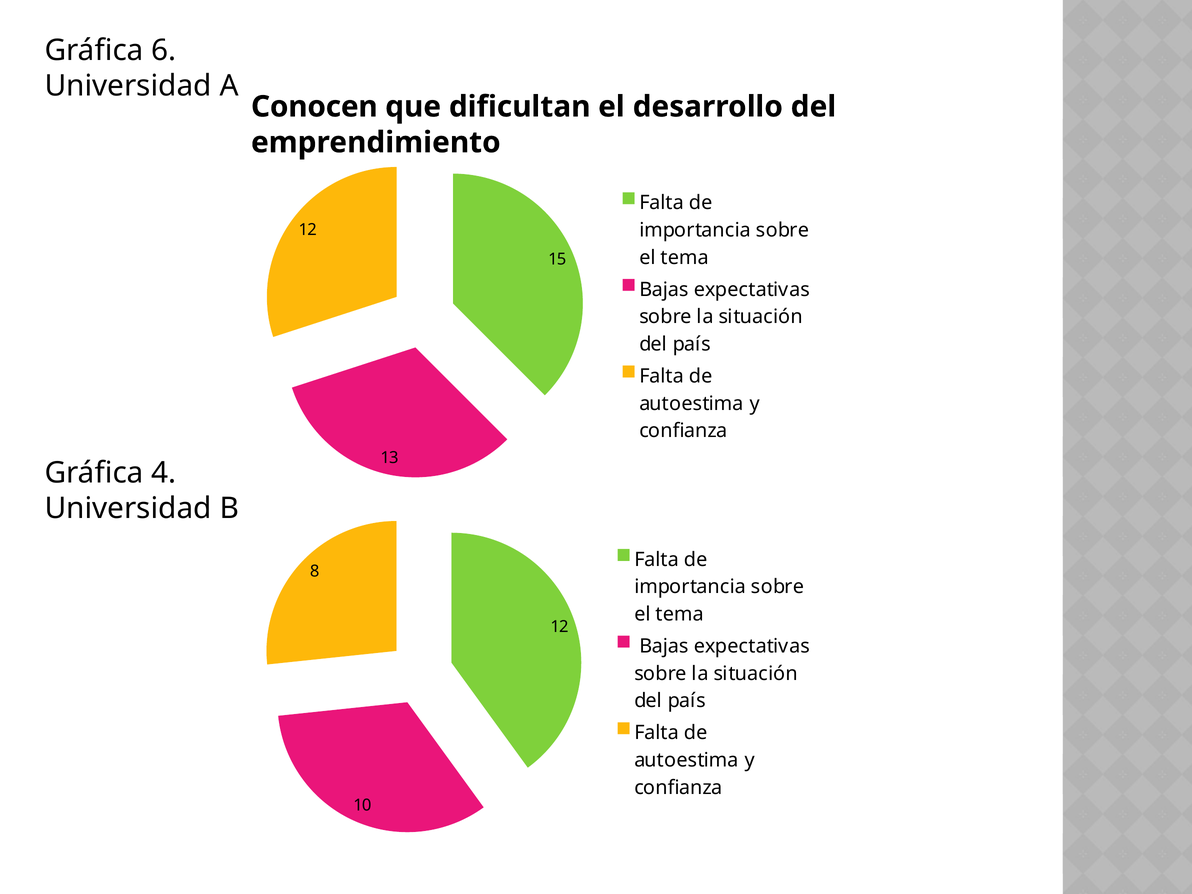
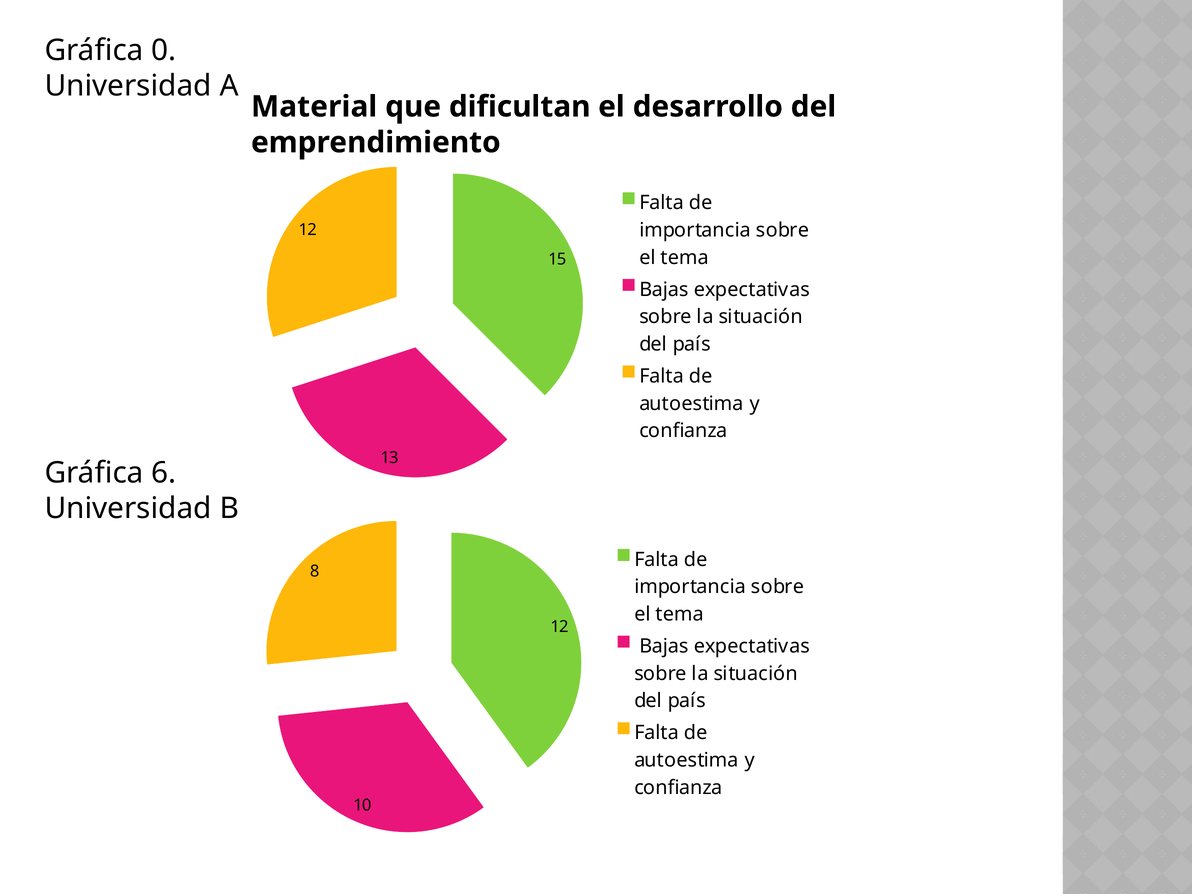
6: 6 -> 0 (164, 50)
Conocen: Conocen -> Material (314, 107)
4: 4 -> 6 (164, 473)
